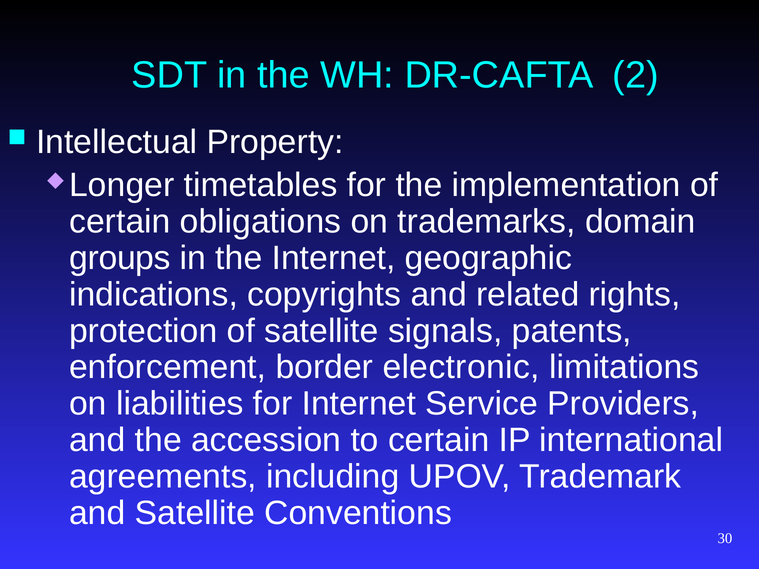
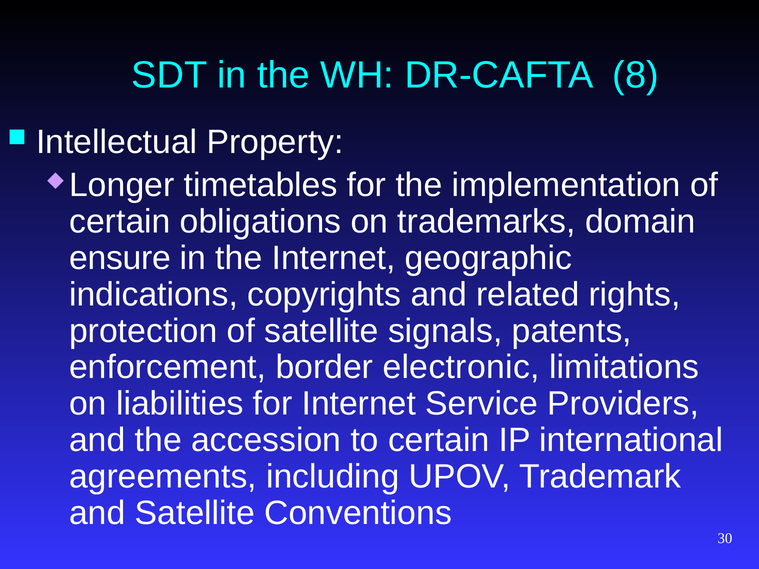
2: 2 -> 8 (636, 75)
groups: groups -> ensure (120, 258)
